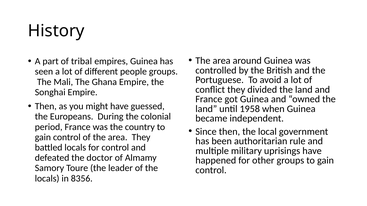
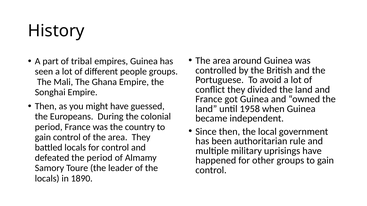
the doctor: doctor -> period (100, 158)
8356: 8356 -> 1890 (82, 179)
